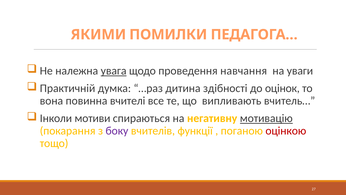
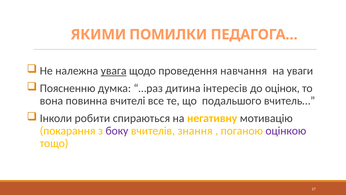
Практичній: Практичній -> Поясненню (68, 88)
здібності: здібності -> інтересів (225, 88)
випливають: випливають -> подальшого (232, 101)
мотиви: мотиви -> робити (92, 118)
мотивацію underline: present -> none (266, 118)
функції: функції -> знання (195, 131)
оцінкою colour: red -> purple (286, 131)
